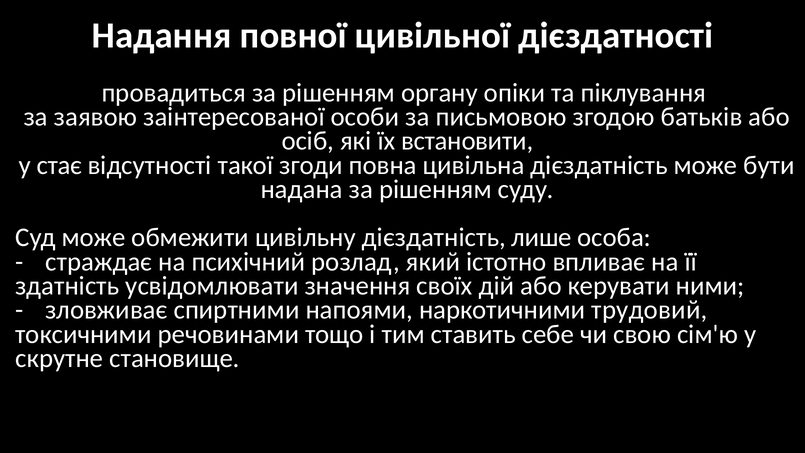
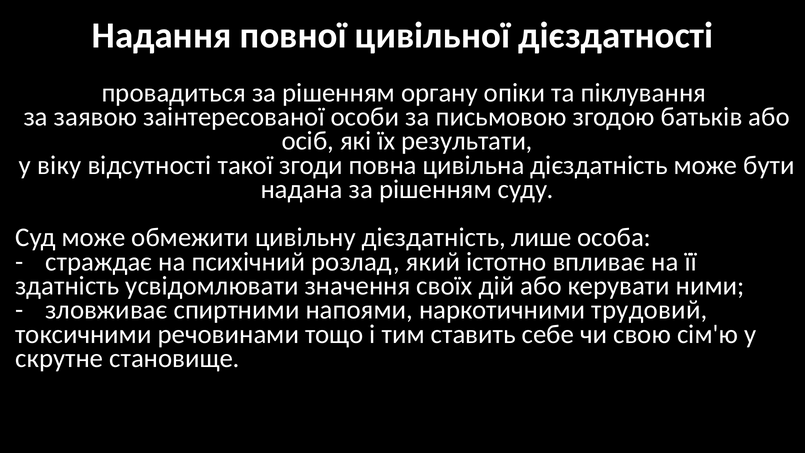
встановити: встановити -> результати (467, 141)
стає: стає -> віку (59, 165)
